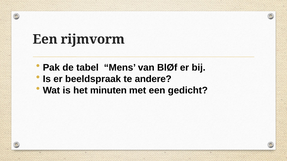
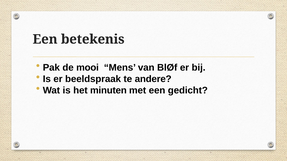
rijmvorm: rijmvorm -> betekenis (93, 39)
tabel: tabel -> mooi (88, 68)
